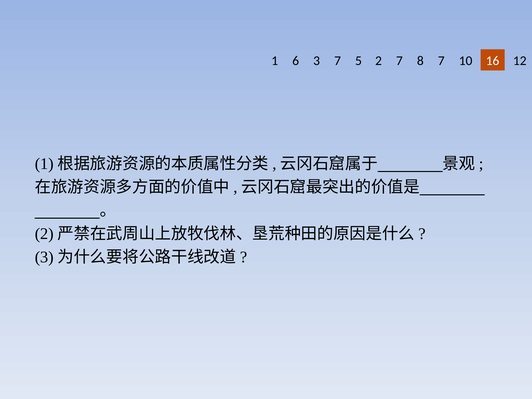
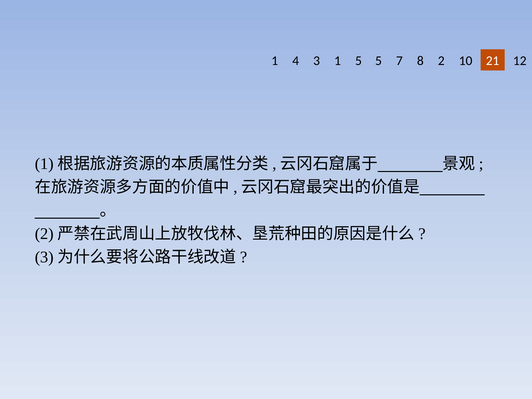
6: 6 -> 4 (296, 61)
3 7: 7 -> 1 (338, 61)
5 2: 2 -> 5 (378, 61)
8 7: 7 -> 2 (441, 61)
16: 16 -> 21 (493, 61)
